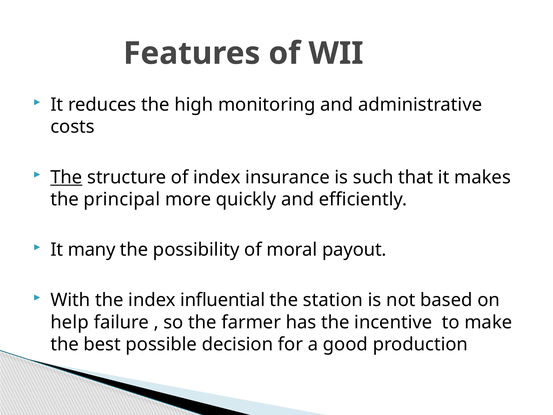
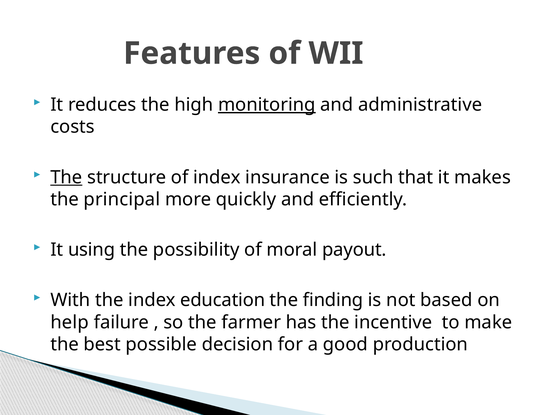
monitoring underline: none -> present (267, 105)
many: many -> using (92, 250)
influential: influential -> education (223, 300)
station: station -> finding (333, 300)
